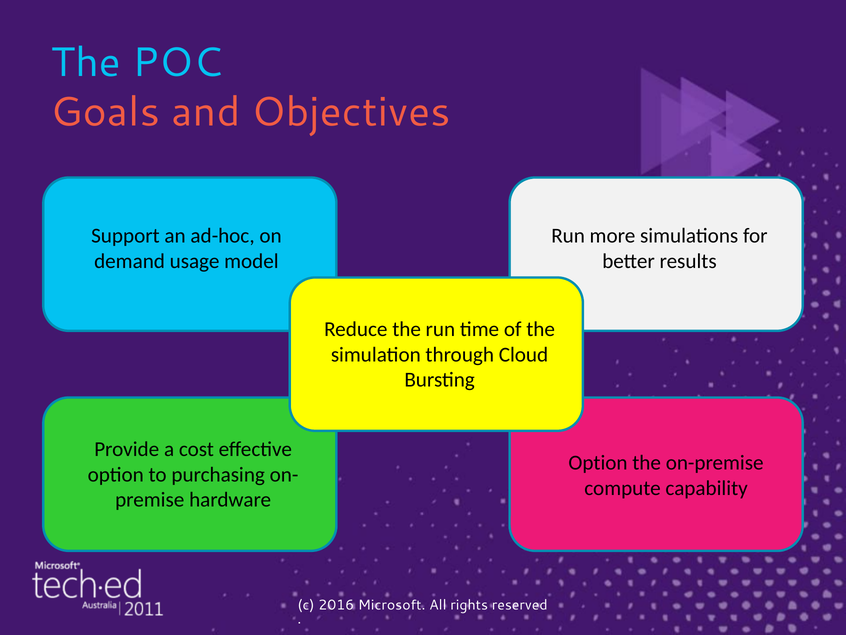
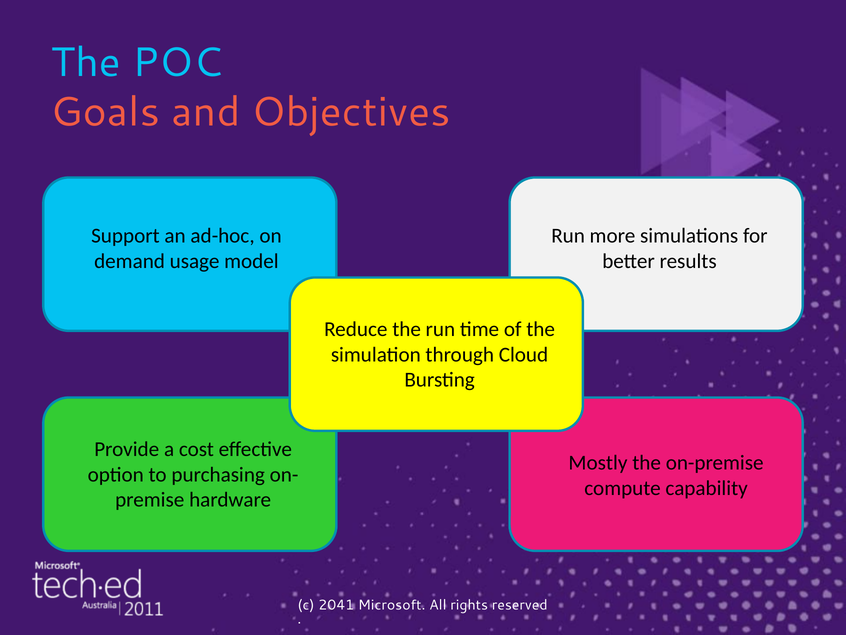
Option: Option -> Mostly (598, 462)
2016: 2016 -> 2041 (336, 604)
